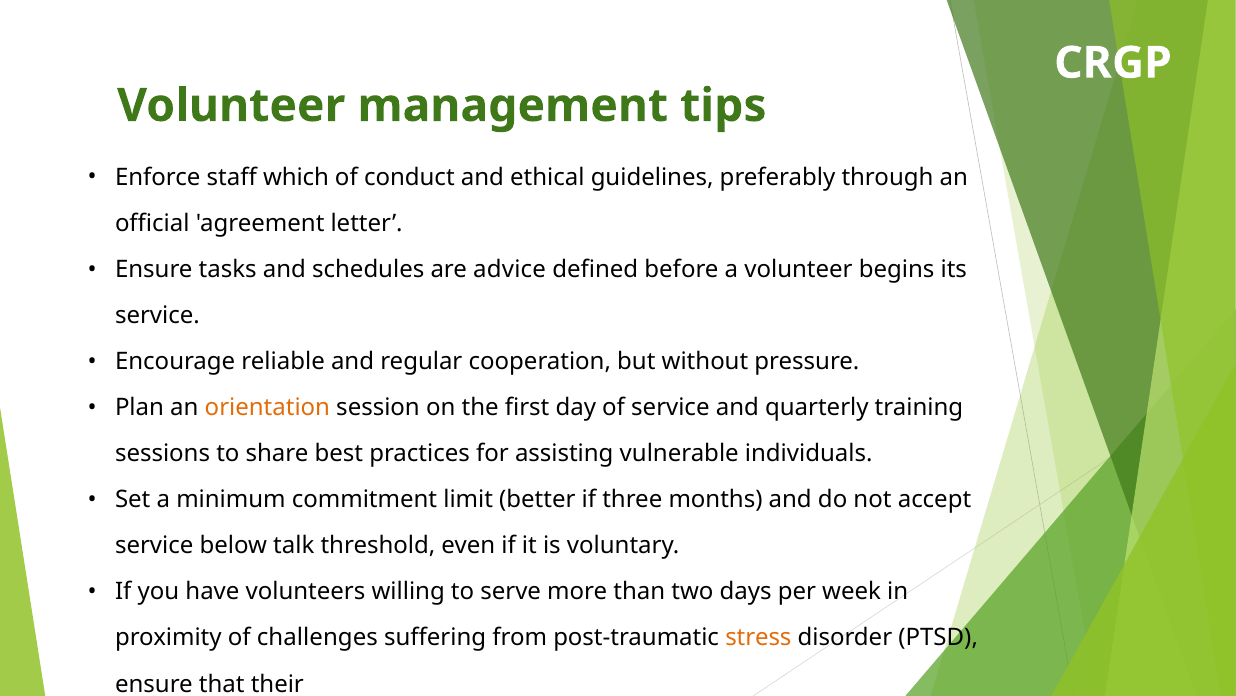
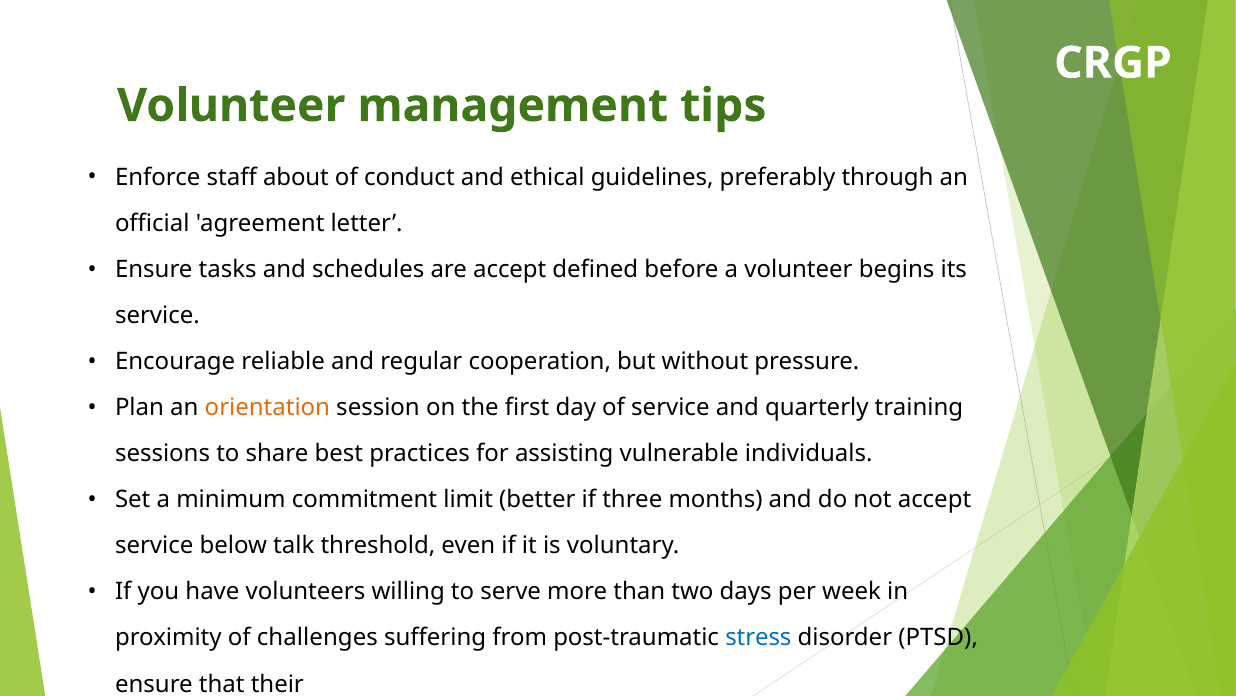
which: which -> about (296, 177)
are advice: advice -> accept (510, 269)
stress colour: orange -> blue (758, 637)
